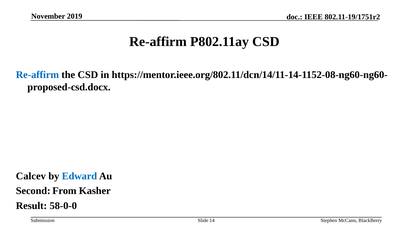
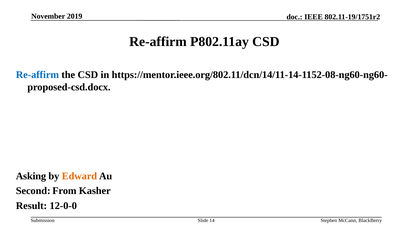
Calcev: Calcev -> Asking (31, 176)
Edward colour: blue -> orange (79, 176)
58-0-0: 58-0-0 -> 12-0-0 (63, 206)
